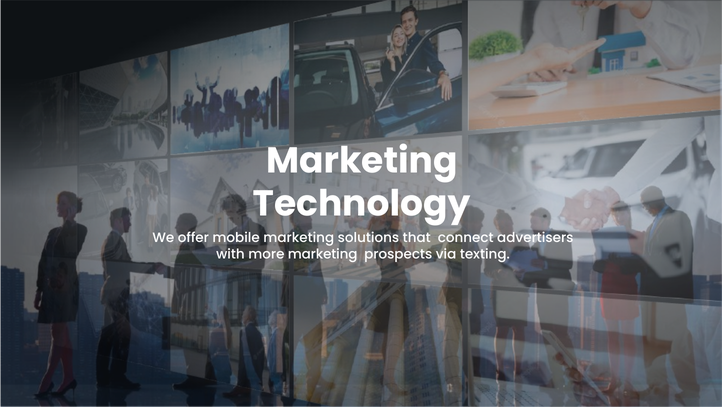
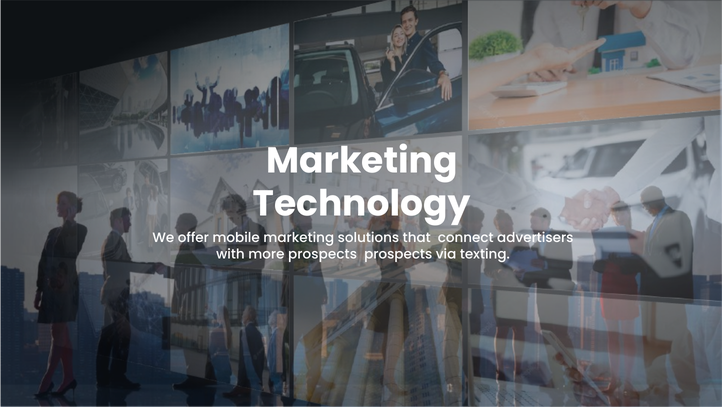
more marketing: marketing -> prospects (322, 254)
